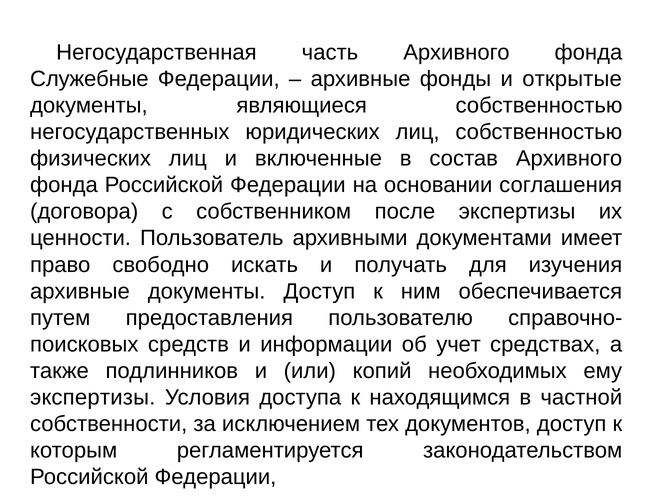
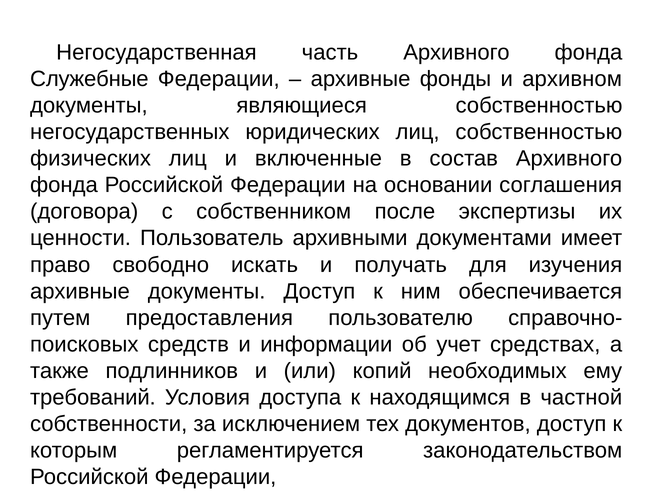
открытые: открытые -> архивном (572, 79)
экспертизы: экспертизы -> требований (93, 397)
